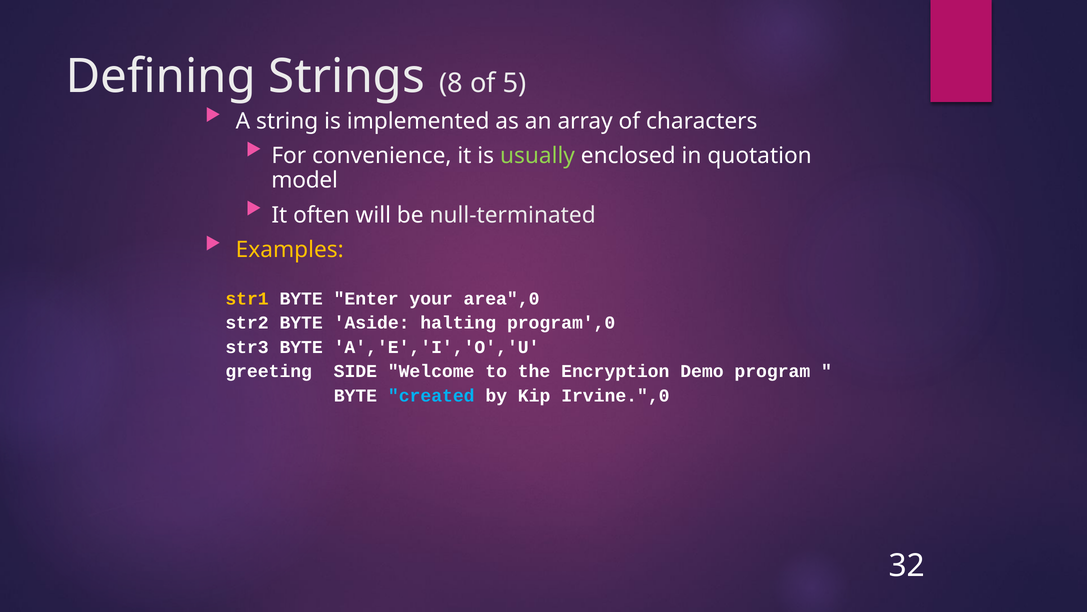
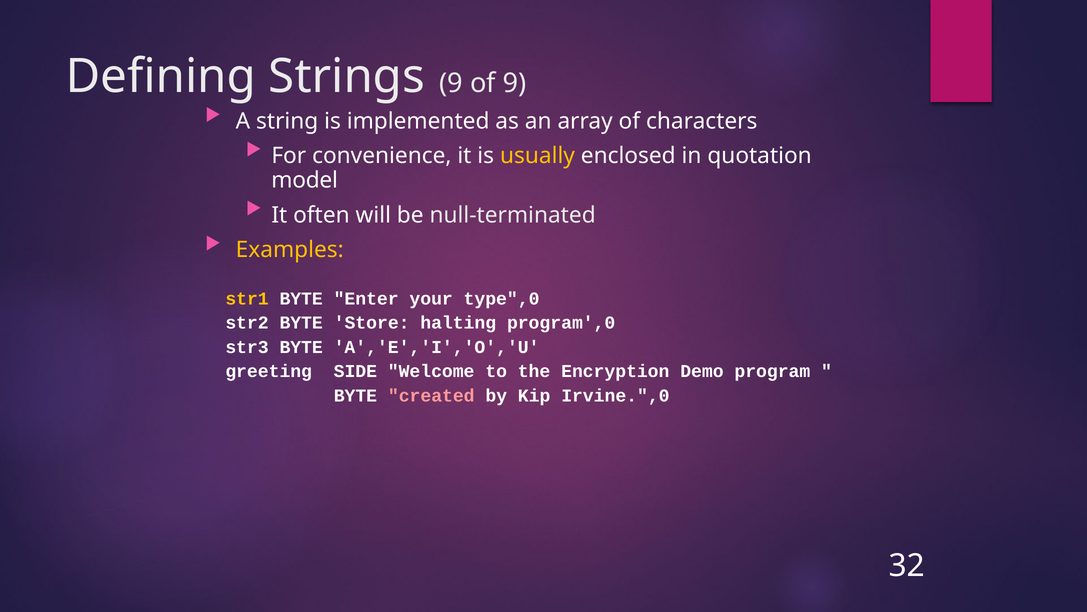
Strings 8: 8 -> 9 (451, 83)
of 5: 5 -> 9 (515, 83)
usually colour: light green -> yellow (537, 156)
area",0: area",0 -> type",0 (502, 298)
Aside: Aside -> Store (372, 323)
created colour: light blue -> pink (431, 395)
